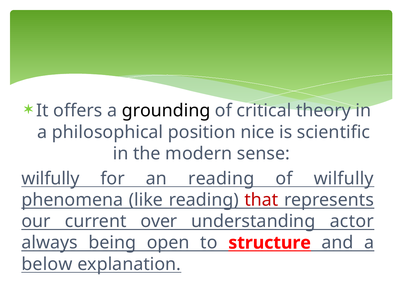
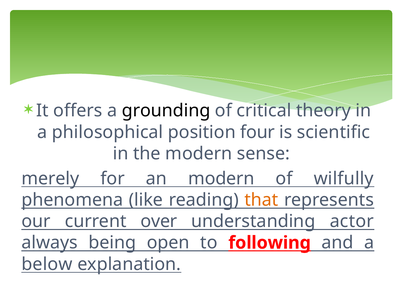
nice: nice -> four (257, 132)
wilfully: wilfully -> merely (50, 179)
an reading: reading -> modern (221, 179)
that colour: red -> orange (261, 200)
structure: structure -> following (270, 243)
